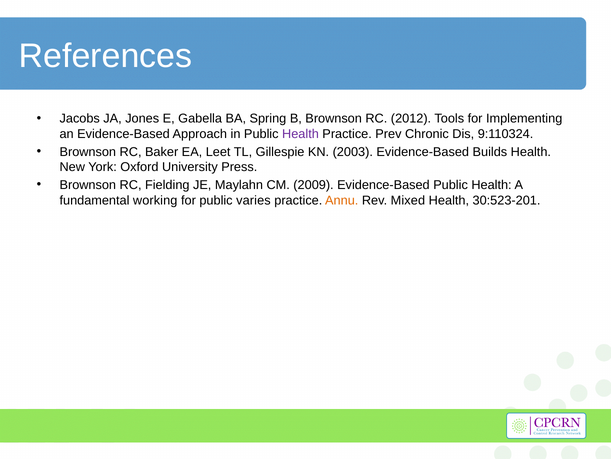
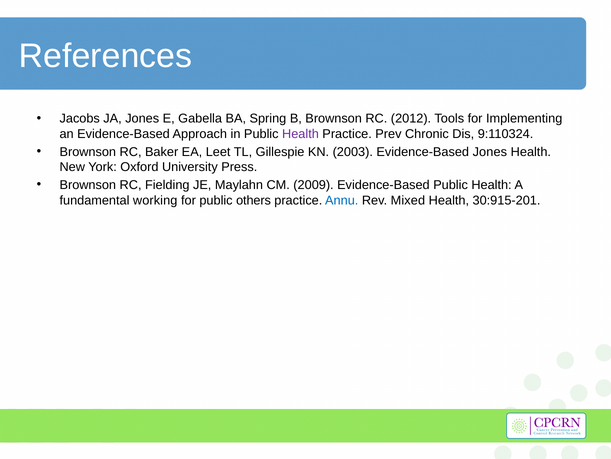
Evidence-Based Builds: Builds -> Jones (490, 152)
varies: varies -> others (254, 200)
Annu colour: orange -> blue (342, 200)
30:523-201: 30:523-201 -> 30:915-201 (507, 200)
